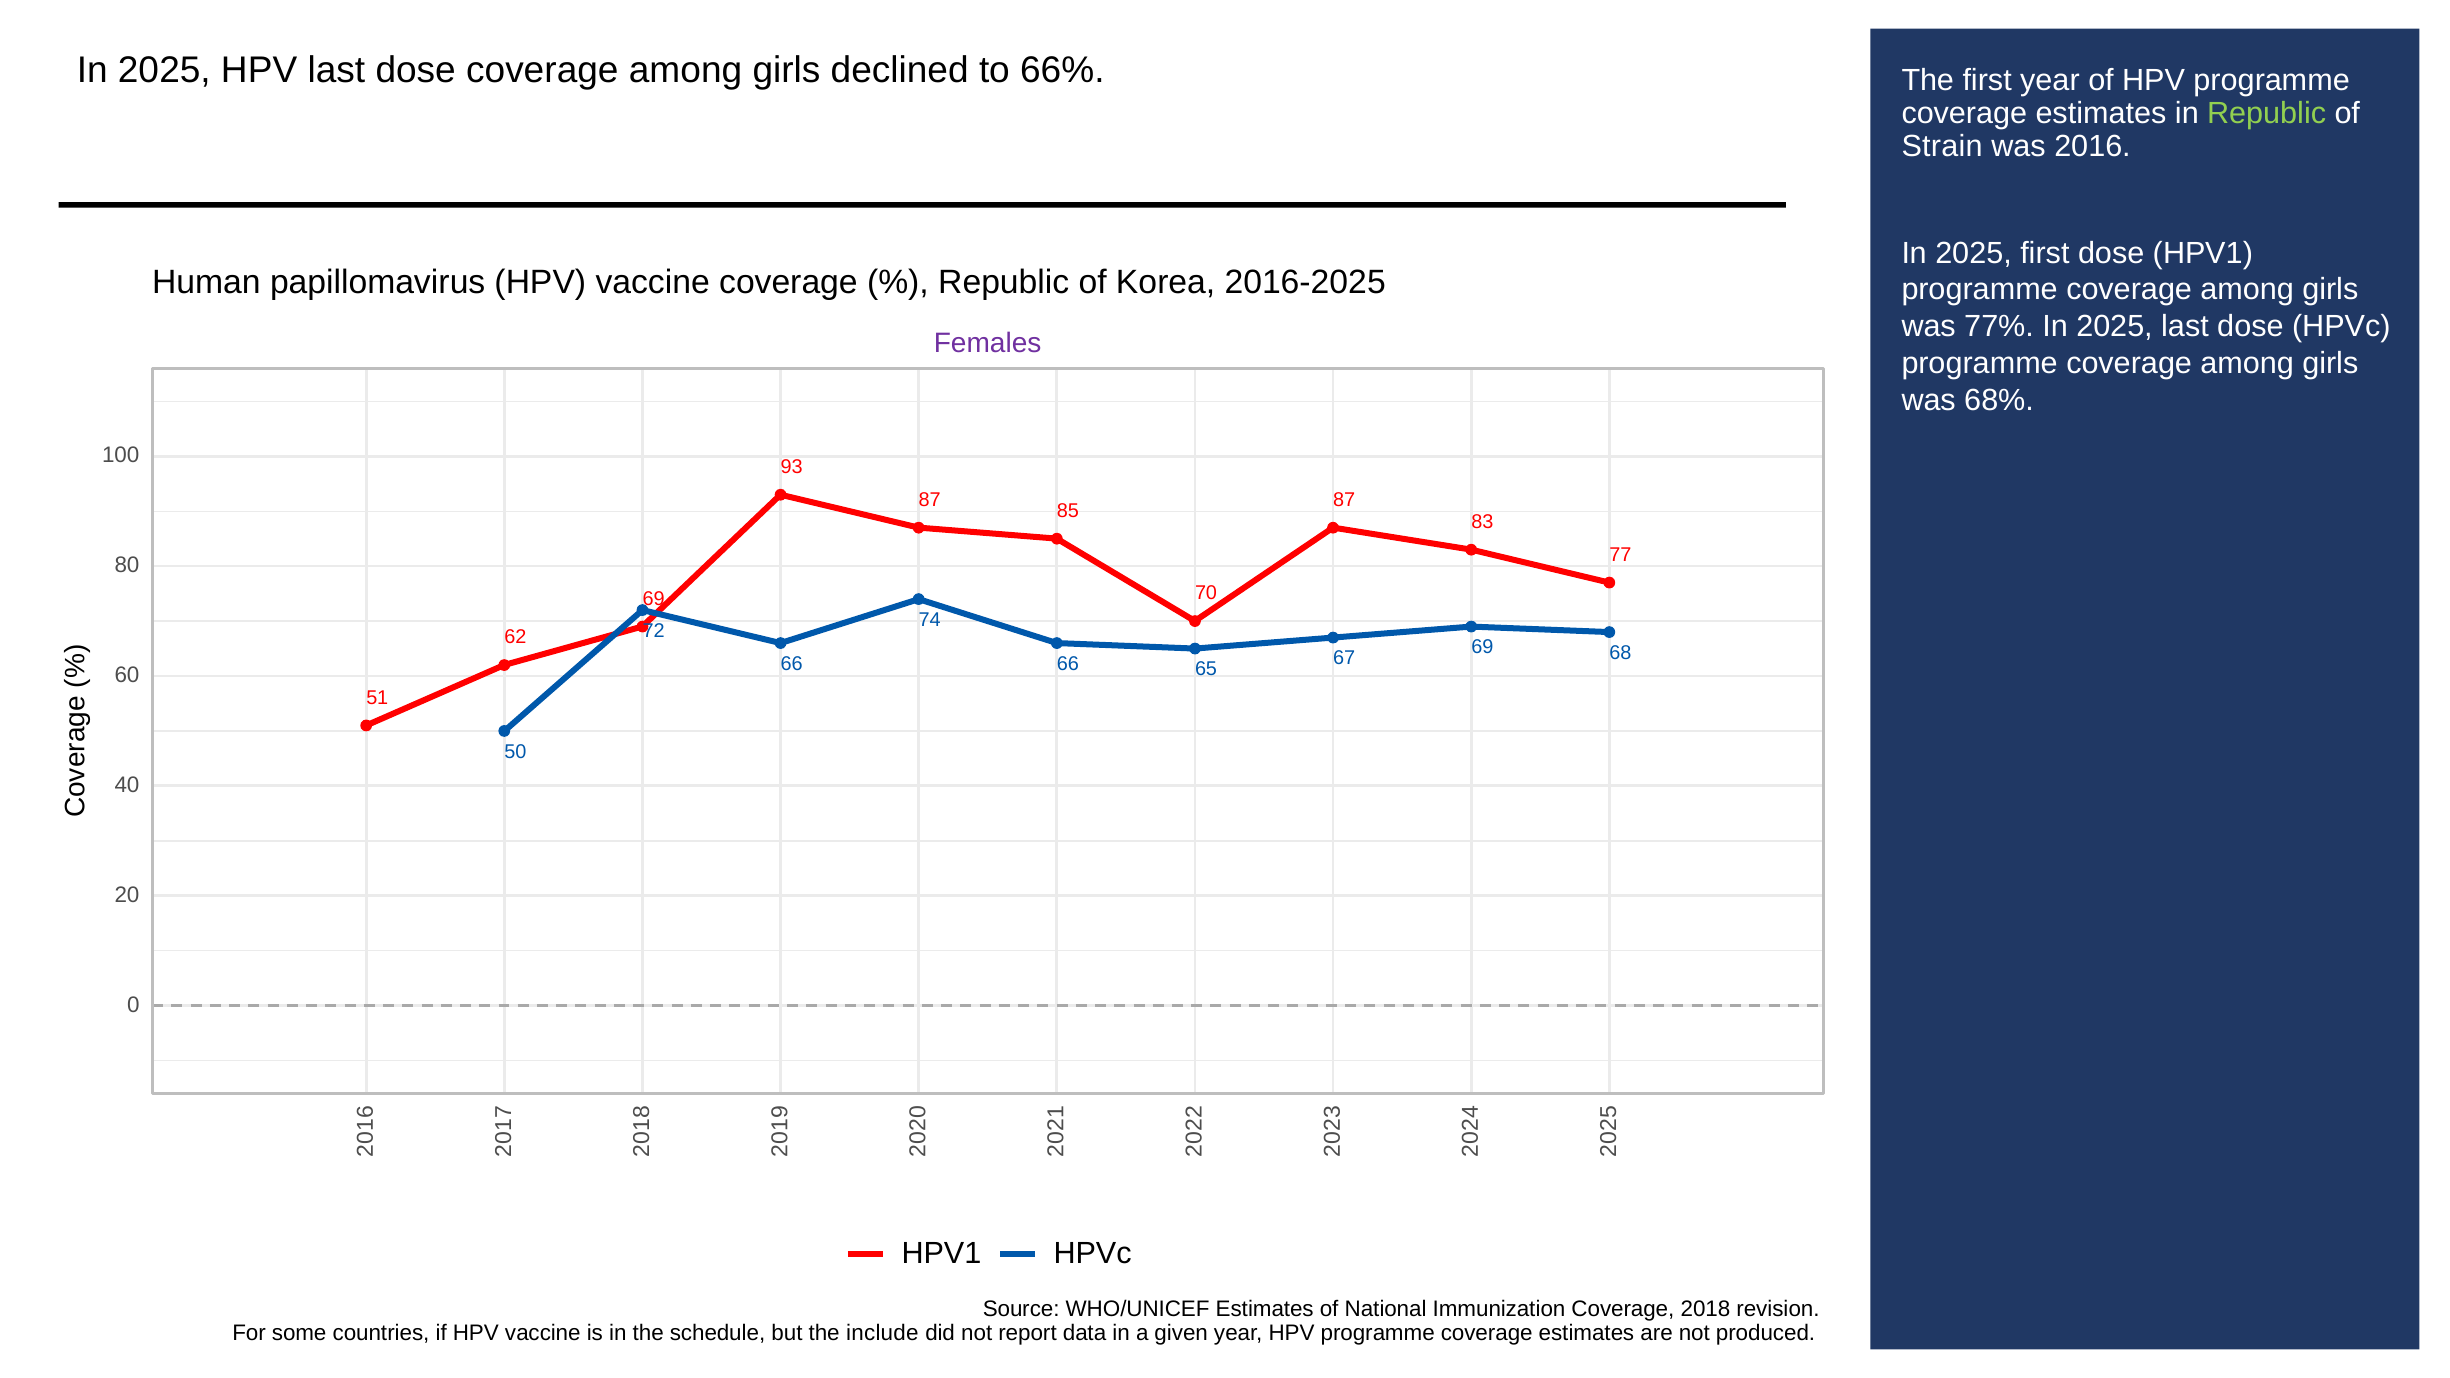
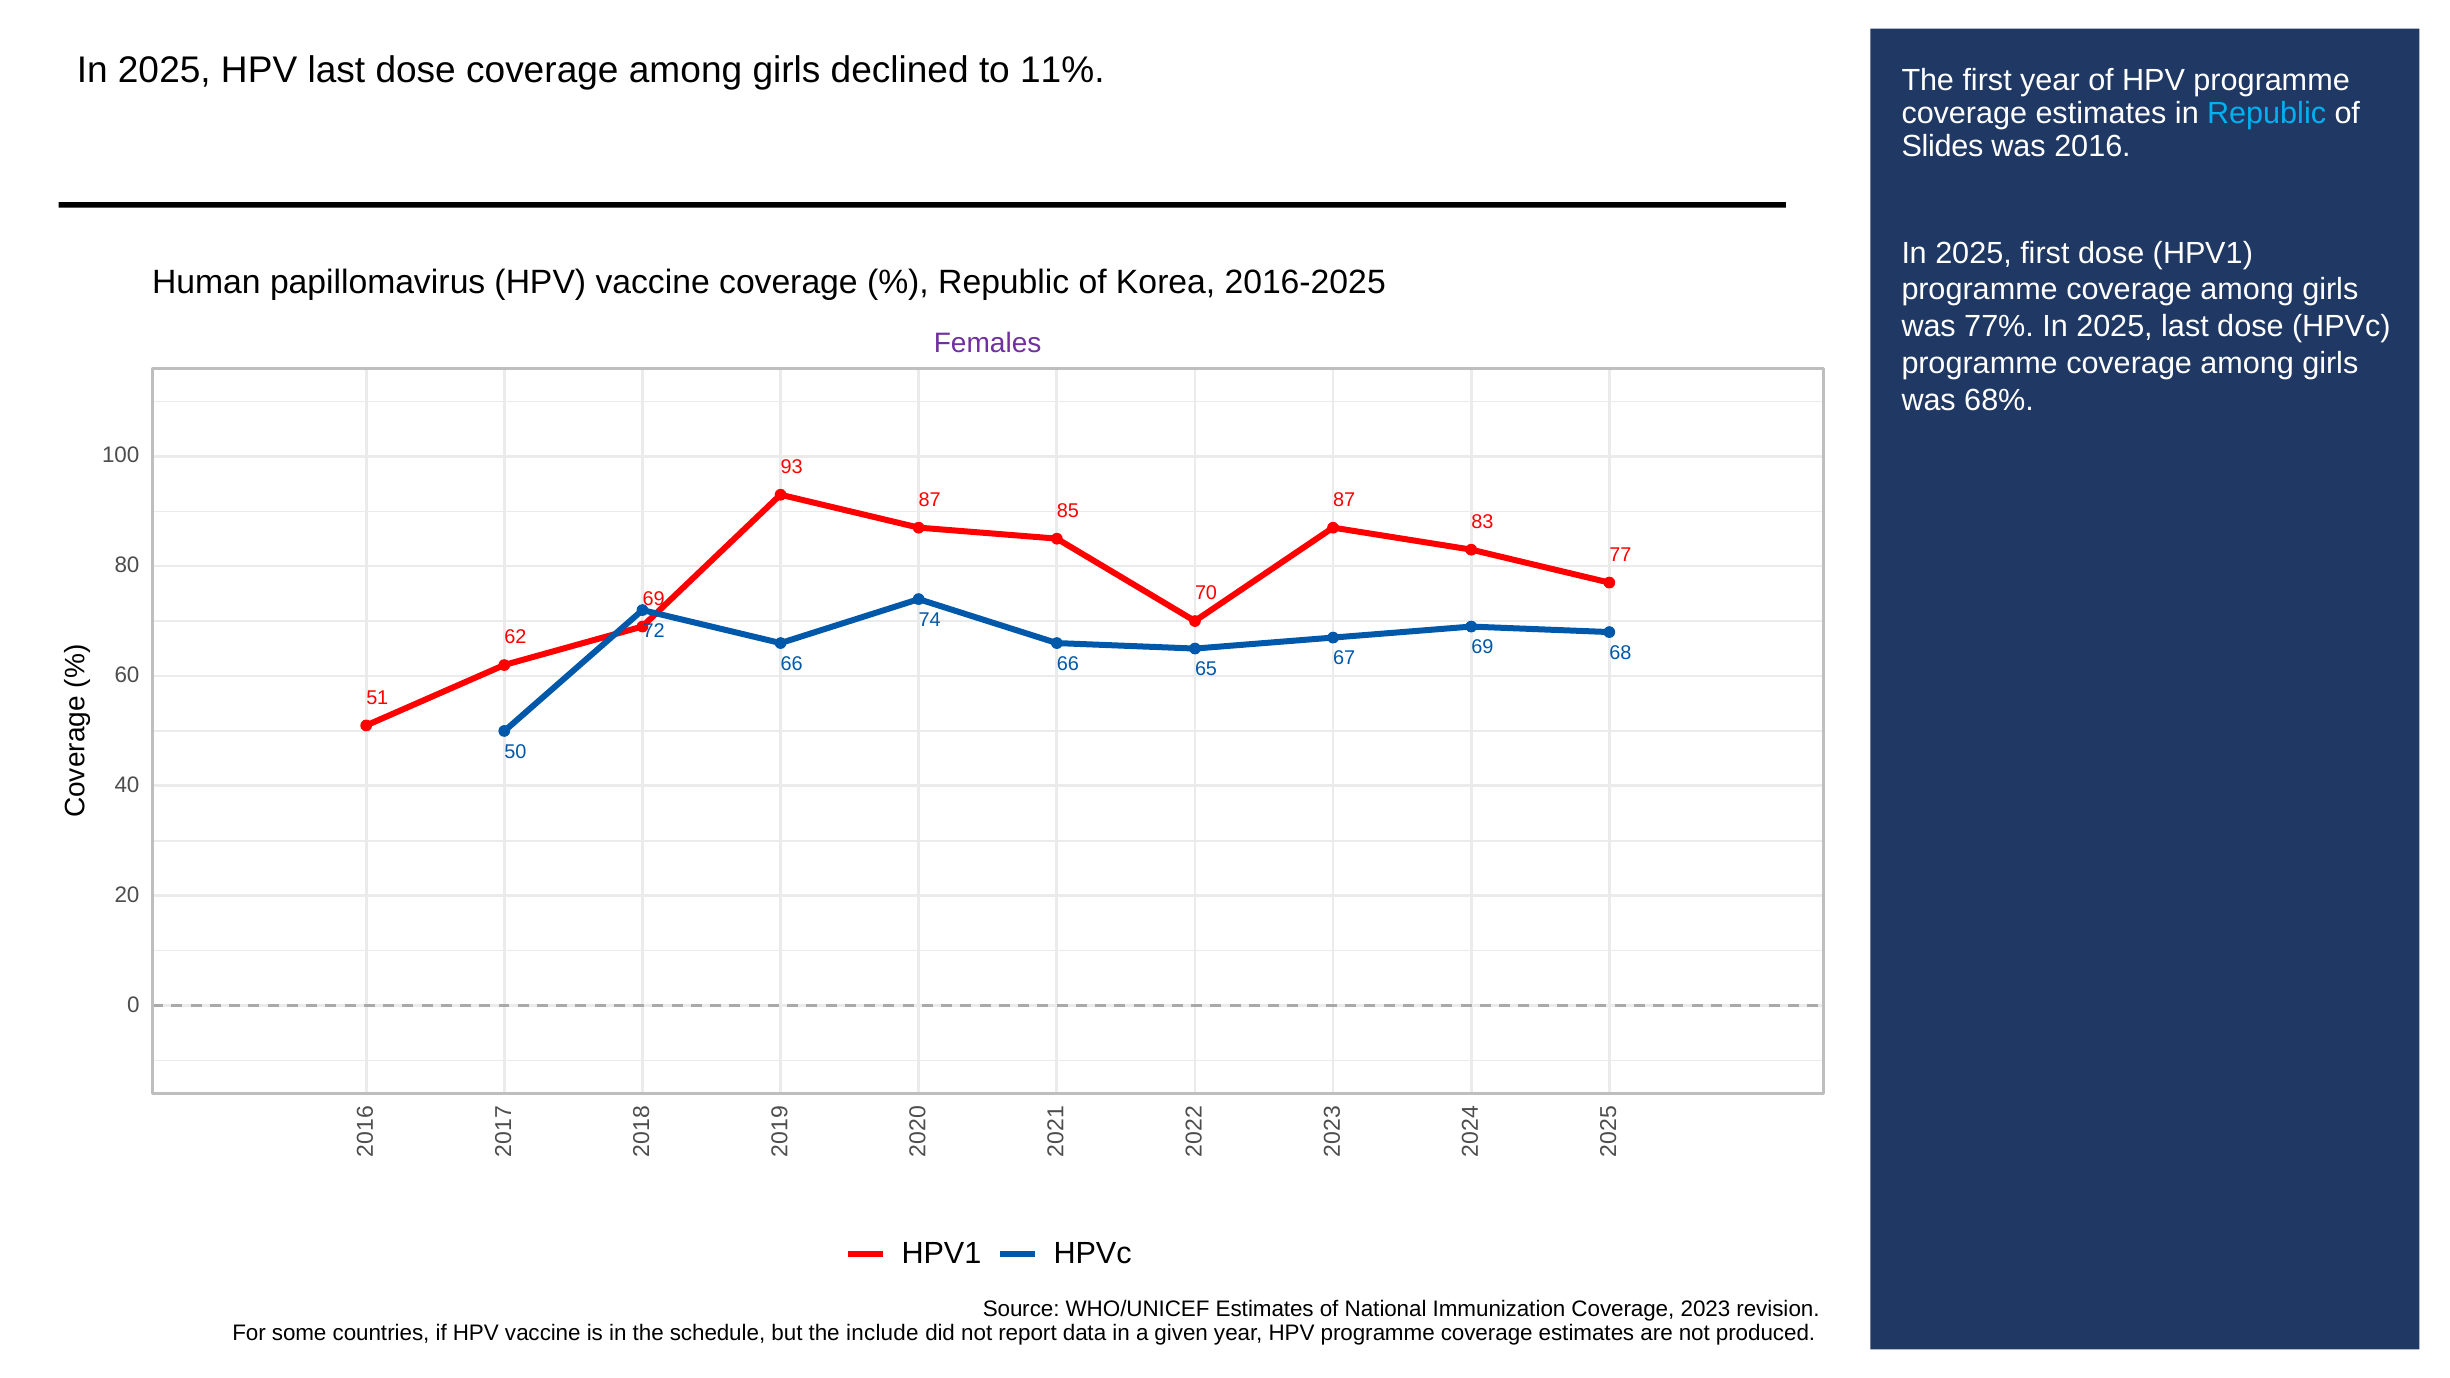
66%: 66% -> 11% (1062, 71)
Republic colour: light green -> light blue (2267, 114)
Strain: Strain -> Slides (1942, 147)
2018: 2018 -> 2023 (1706, 1309)
